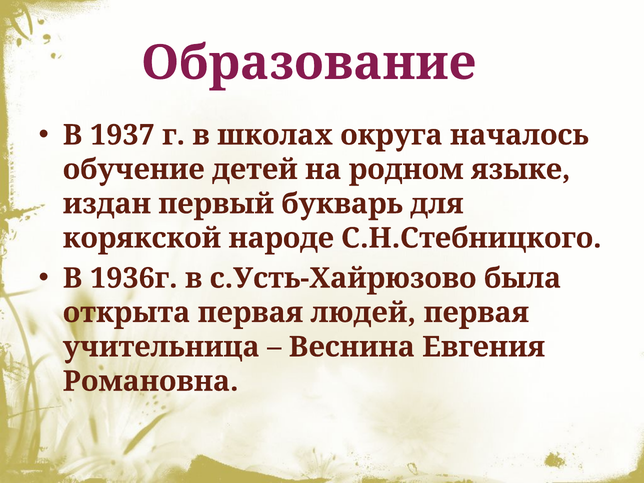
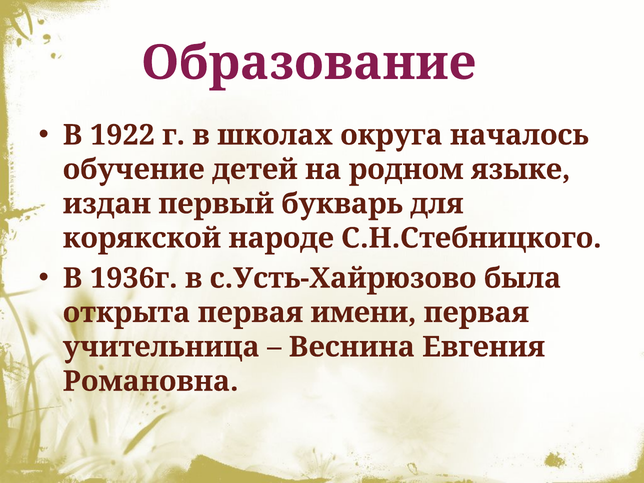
1937: 1937 -> 1922 (122, 135)
людей: людей -> имени (363, 313)
